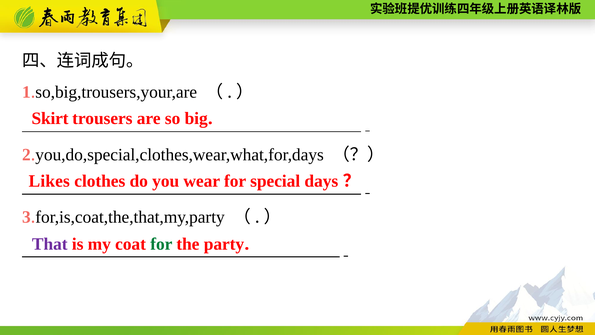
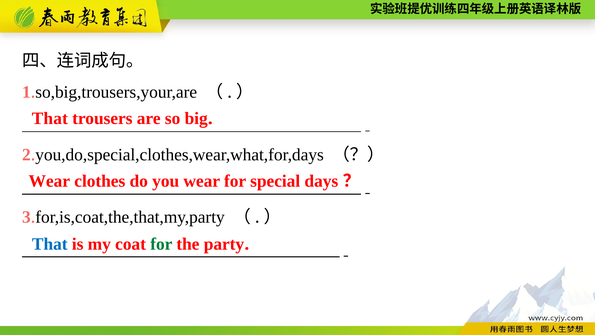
Skirt: Skirt -> That (50, 118)
Likes: Likes -> Wear (49, 181)
That colour: purple -> blue (50, 244)
